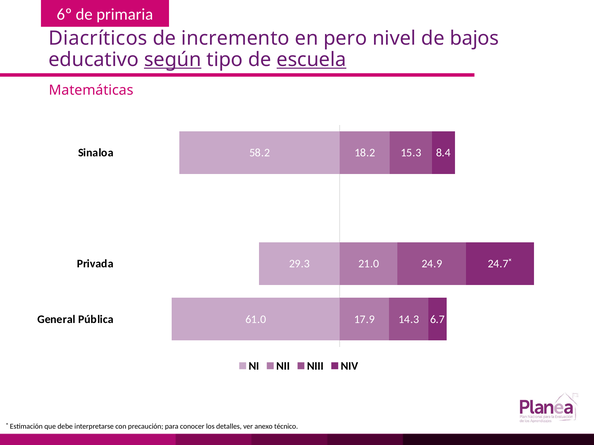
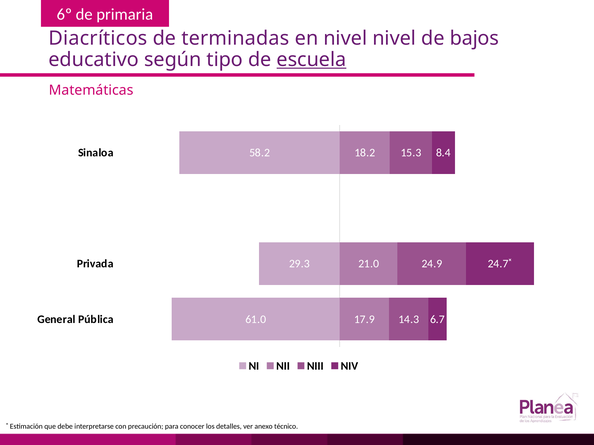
incremento: incremento -> terminadas (235, 38)
en pero: pero -> nivel (345, 38)
según underline: present -> none (173, 60)
